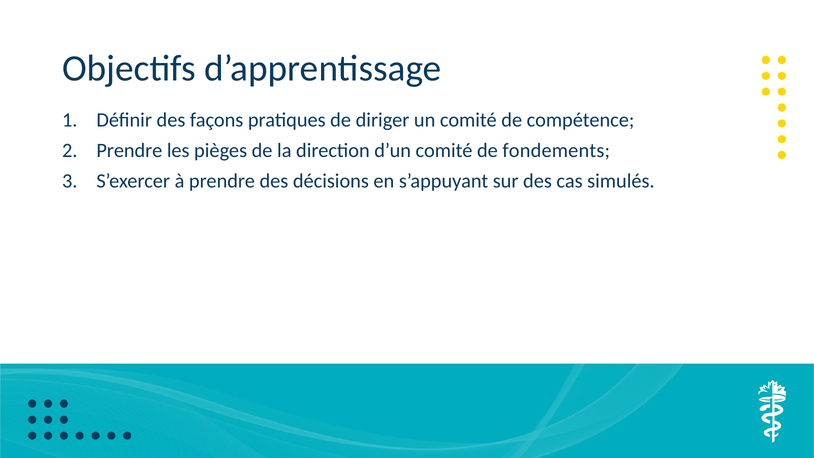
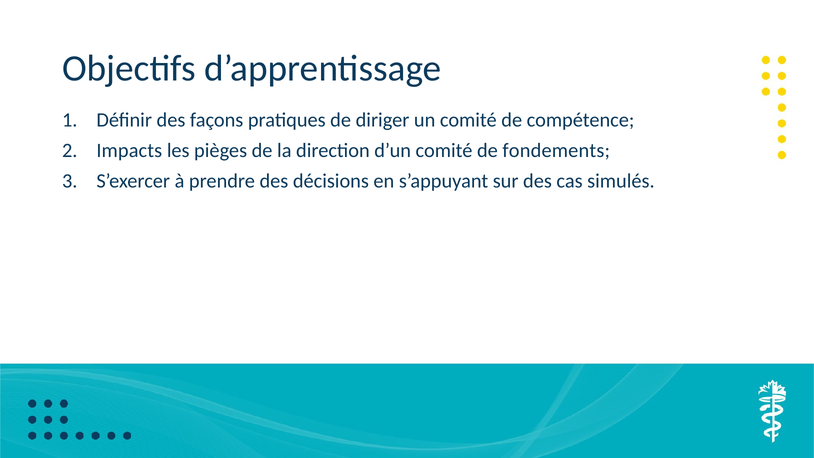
Prendre: Prendre -> Impacts (129, 151)
